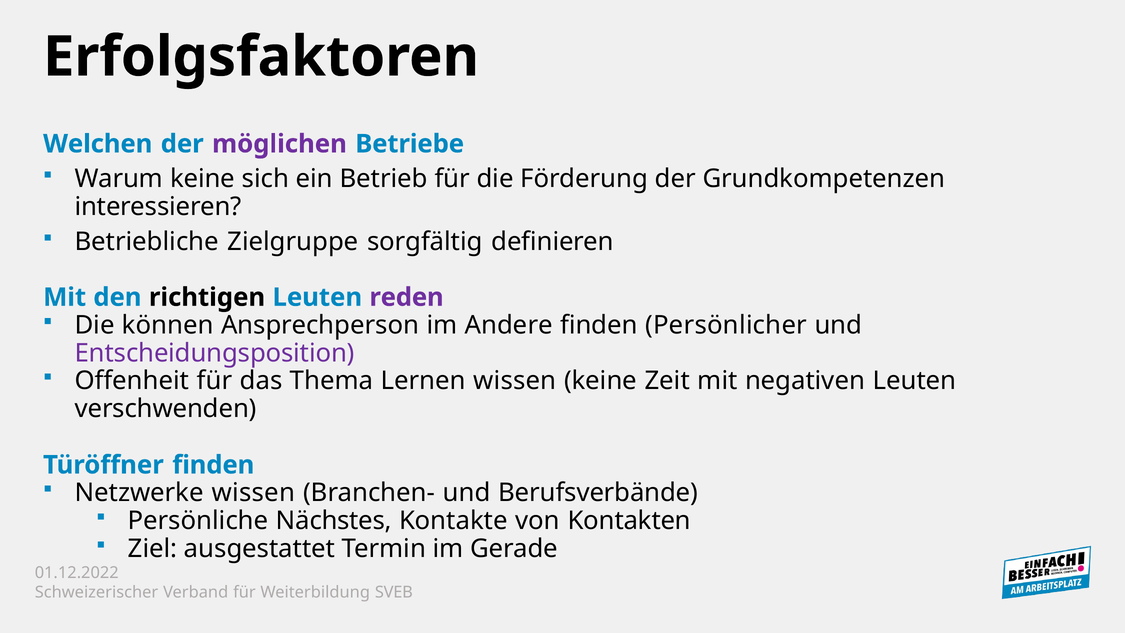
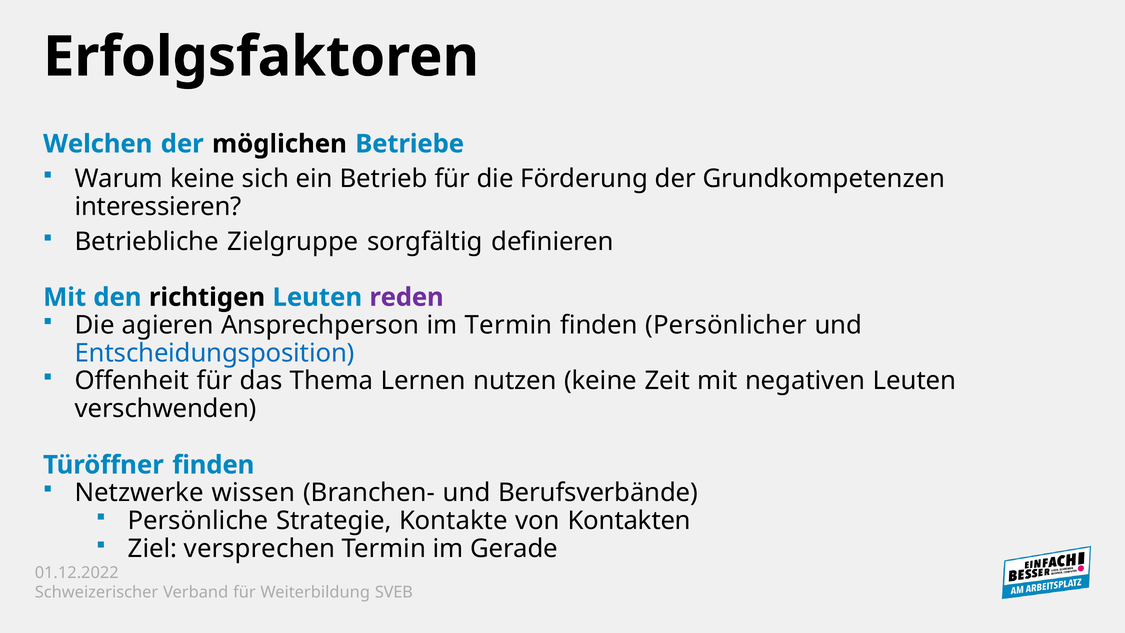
möglichen colour: purple -> black (279, 144)
können: können -> agieren (168, 325)
im Andere: Andere -> Termin (509, 325)
Entscheidungsposition colour: purple -> blue (215, 353)
Lernen wissen: wissen -> nutzen (515, 381)
Nächstes: Nächstes -> Strategie (334, 521)
ausgestattet: ausgestattet -> versprechen (259, 548)
